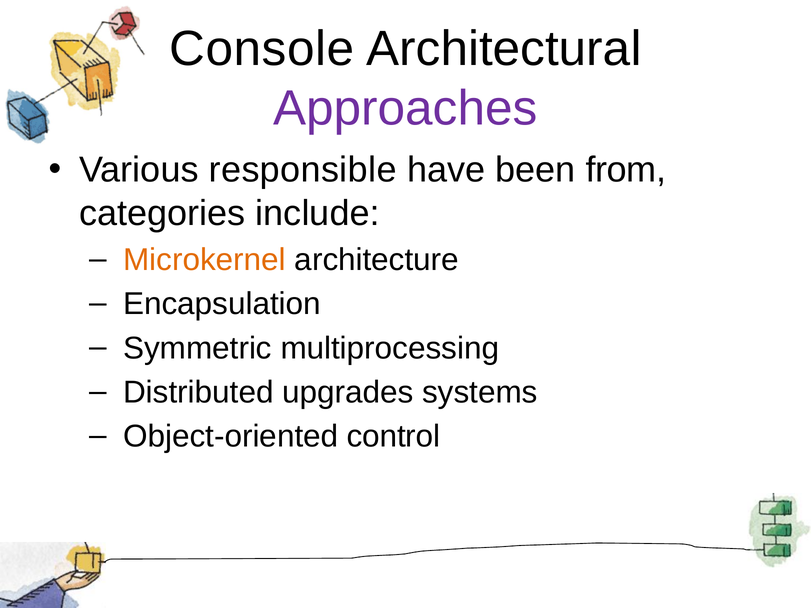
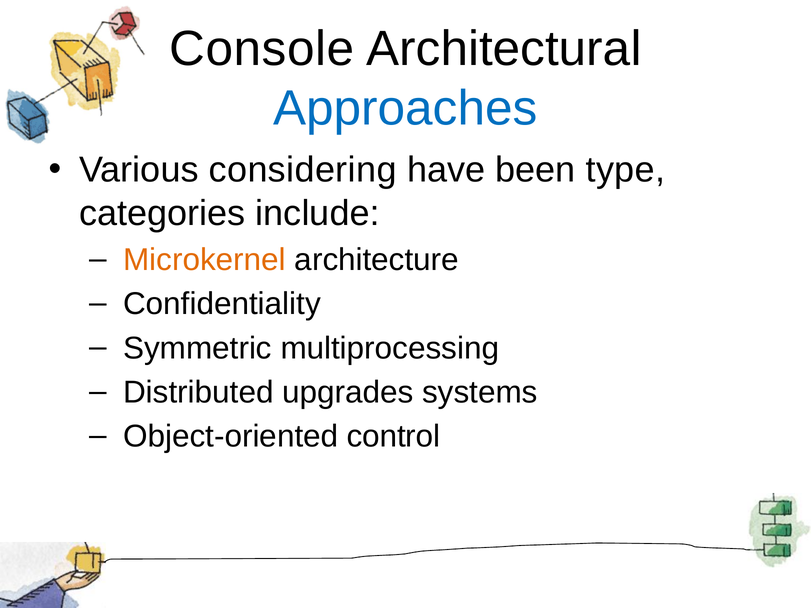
Approaches colour: purple -> blue (405, 108)
responsible: responsible -> considering (303, 170)
from: from -> type (625, 170)
Encapsulation: Encapsulation -> Confidentiality (222, 304)
